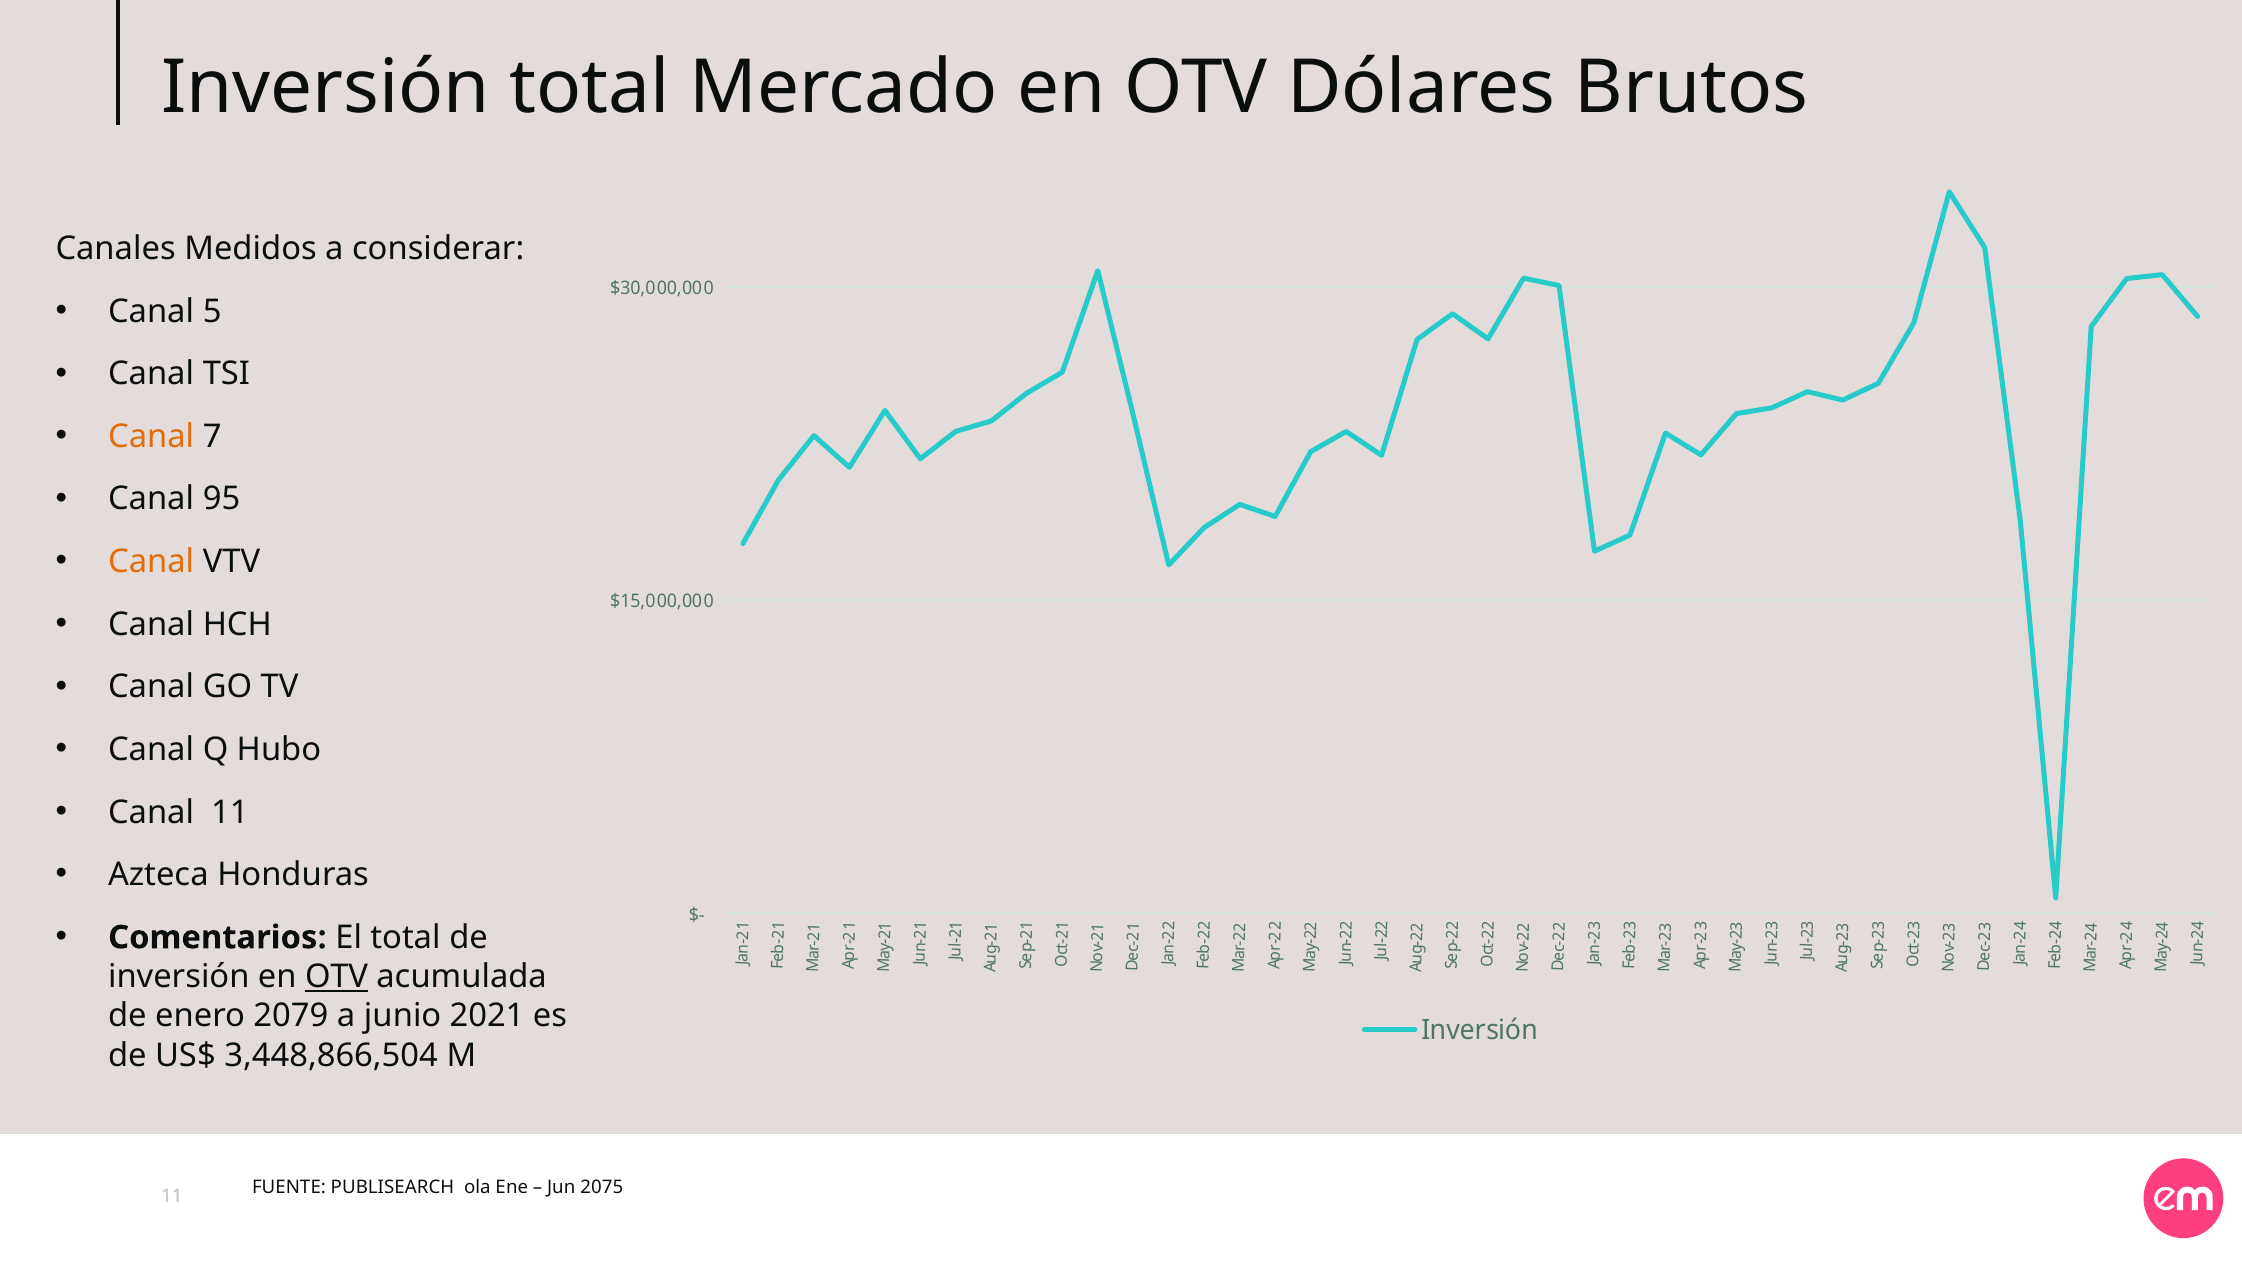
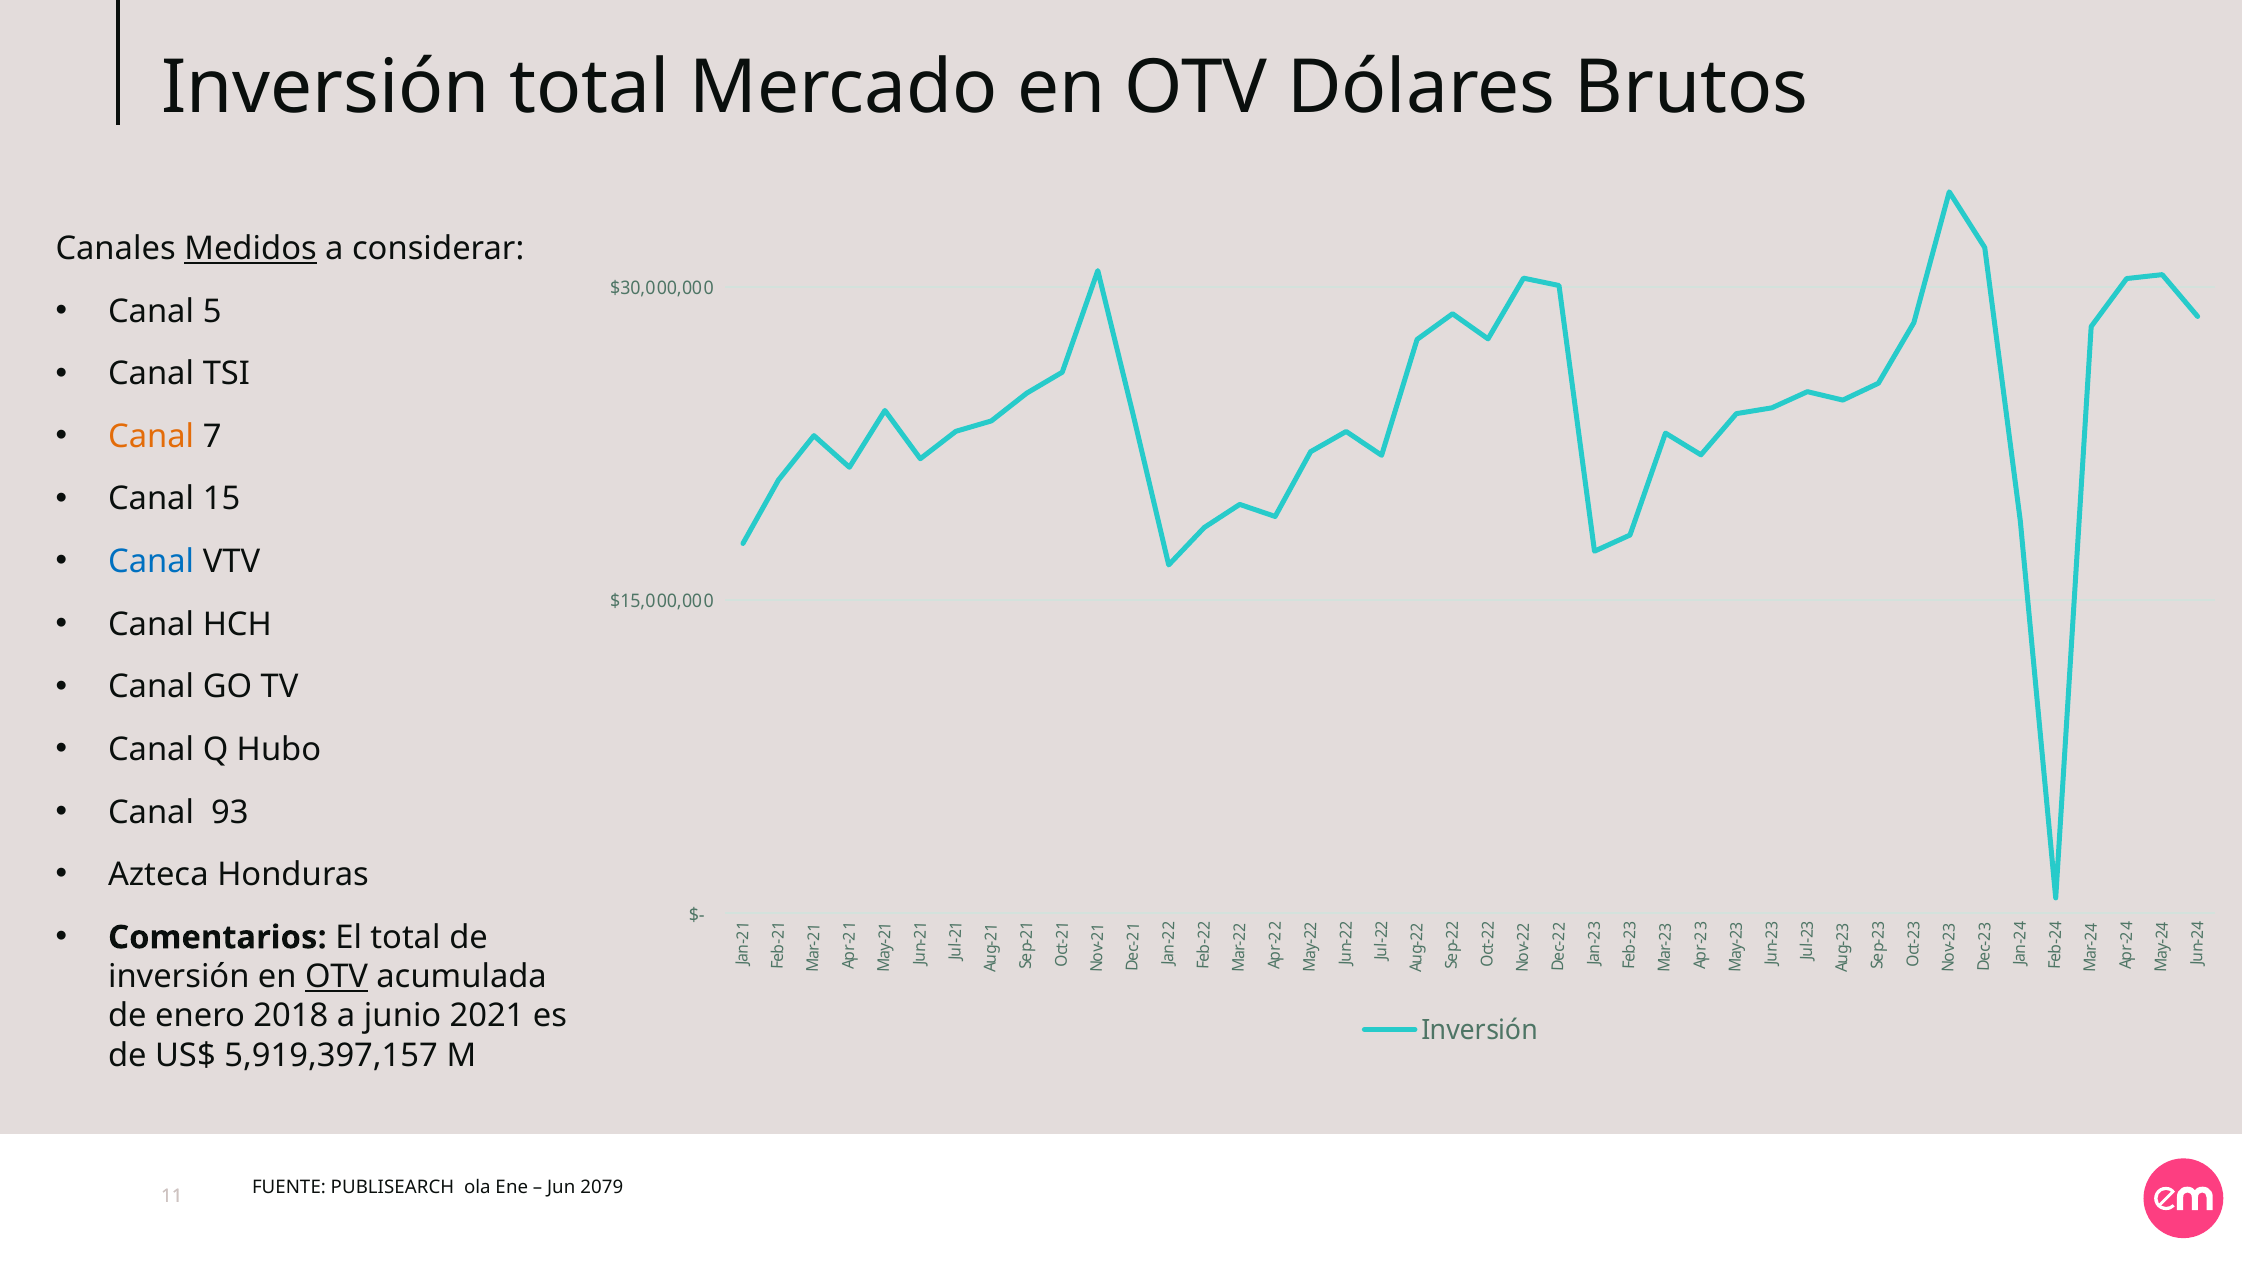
Medidos underline: none -> present (251, 249)
95: 95 -> 15 (222, 499)
Canal colour: orange -> blue (151, 562)
Canal 11: 11 -> 93 (230, 812)
2079: 2079 -> 2018 (291, 1016)
3,448,866,504: 3,448,866,504 -> 5,919,397,157 (331, 1055)
2075: 2075 -> 2079 (602, 1187)
